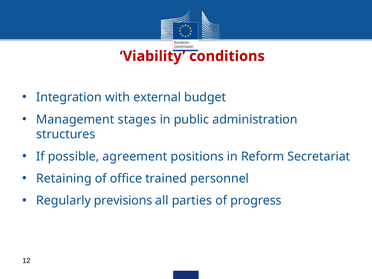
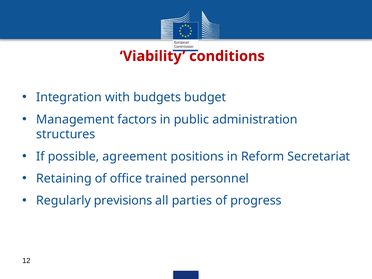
external: external -> budgets (157, 97)
stages: stages -> factors (137, 119)
